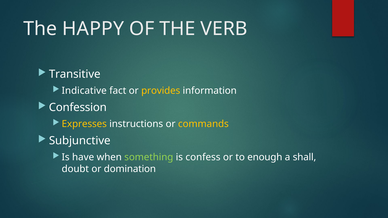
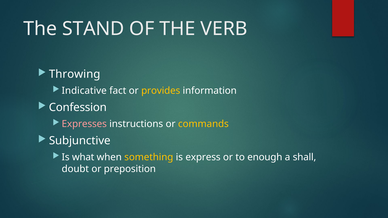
HAPPY: HAPPY -> STAND (93, 29)
Transitive: Transitive -> Throwing (75, 74)
Expresses colour: yellow -> pink (84, 124)
have: have -> what (83, 157)
something colour: light green -> yellow (149, 157)
confess: confess -> express (203, 157)
domination: domination -> preposition (130, 169)
